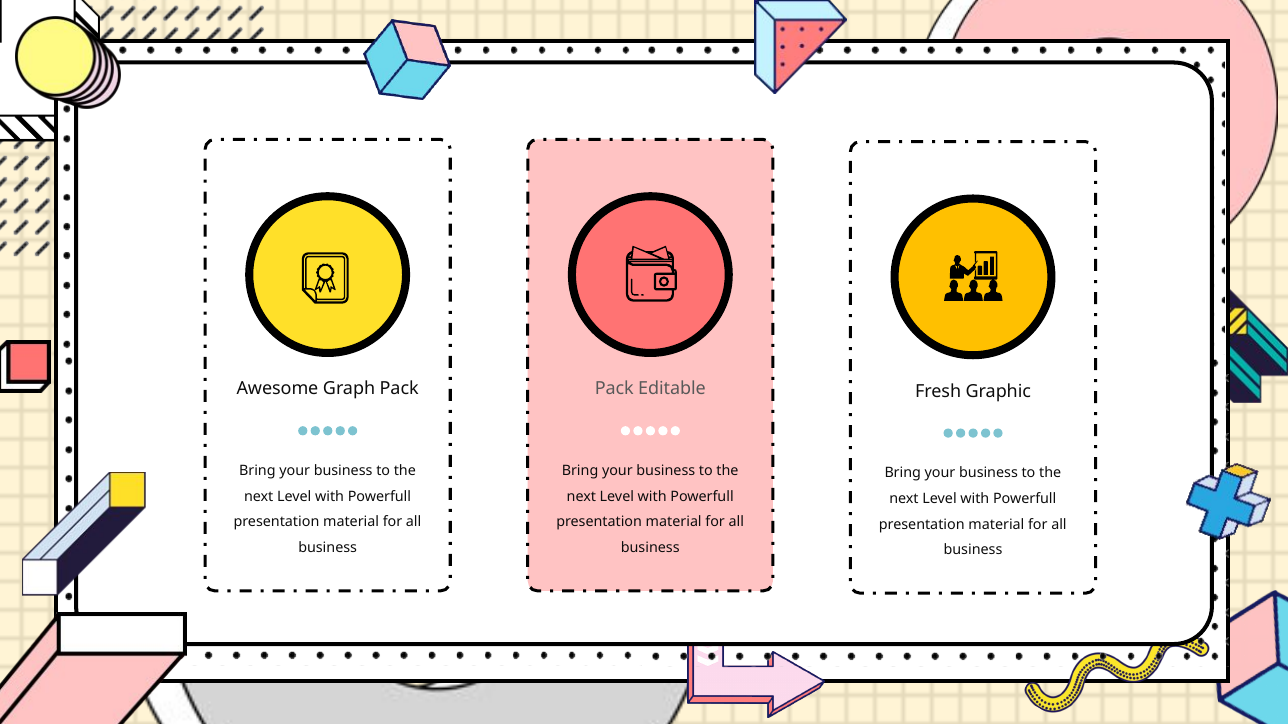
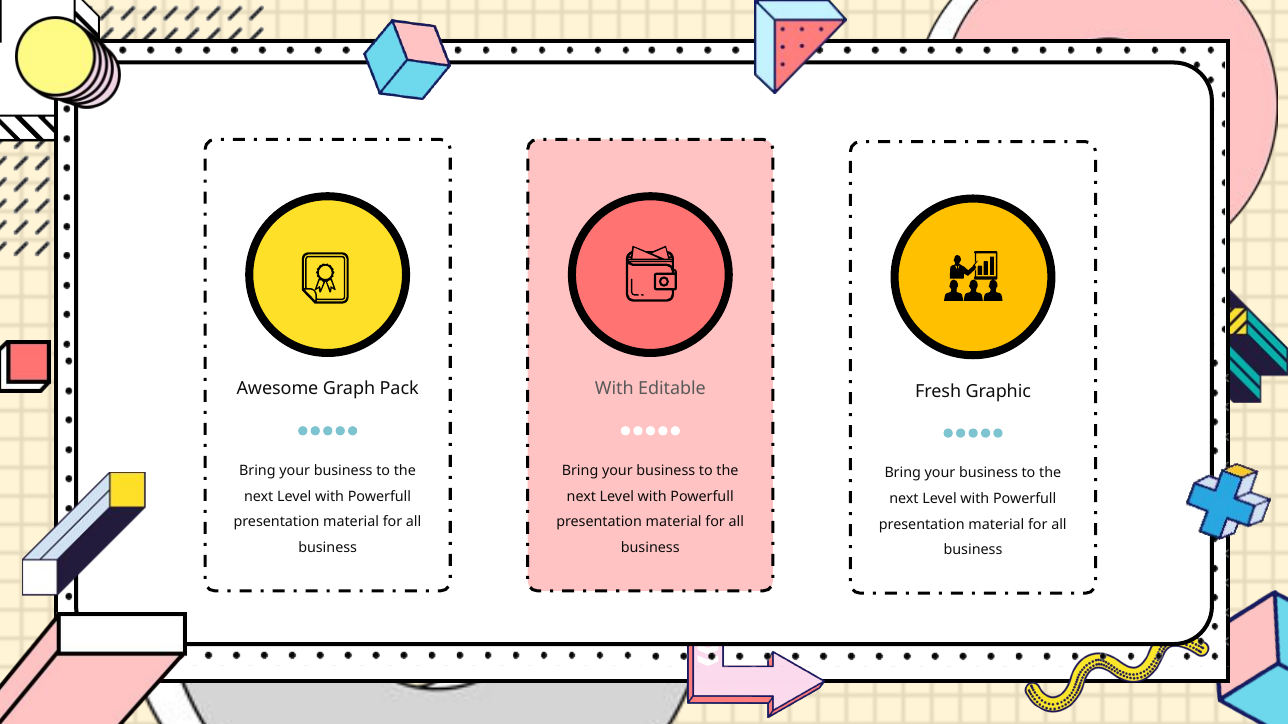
Pack: Pack -> With (614, 389)
